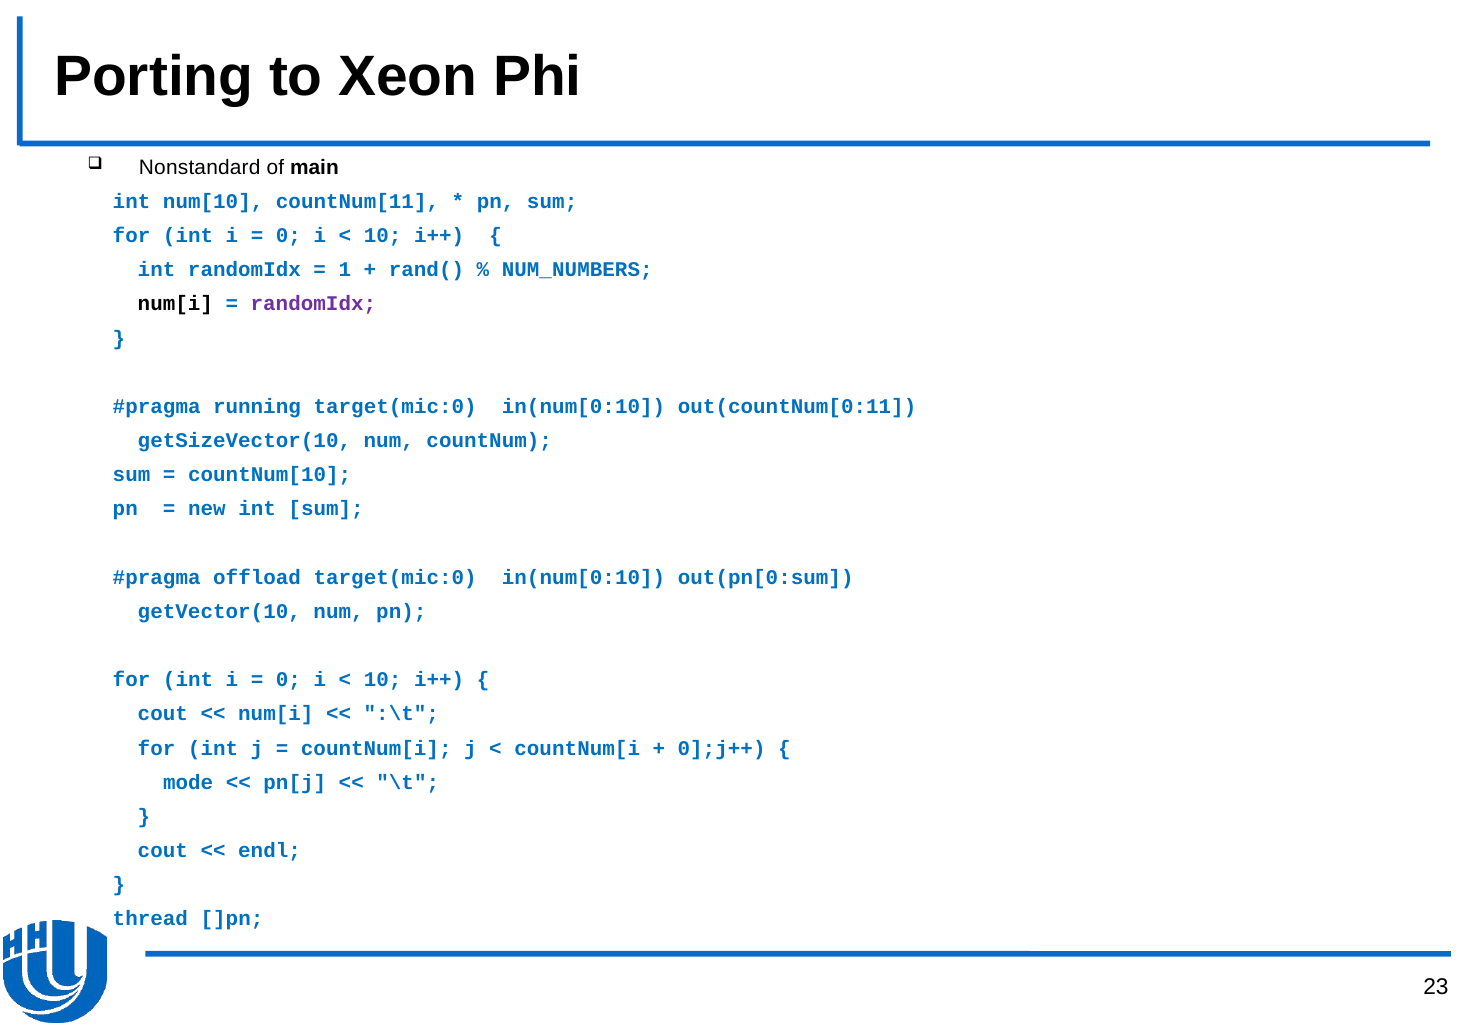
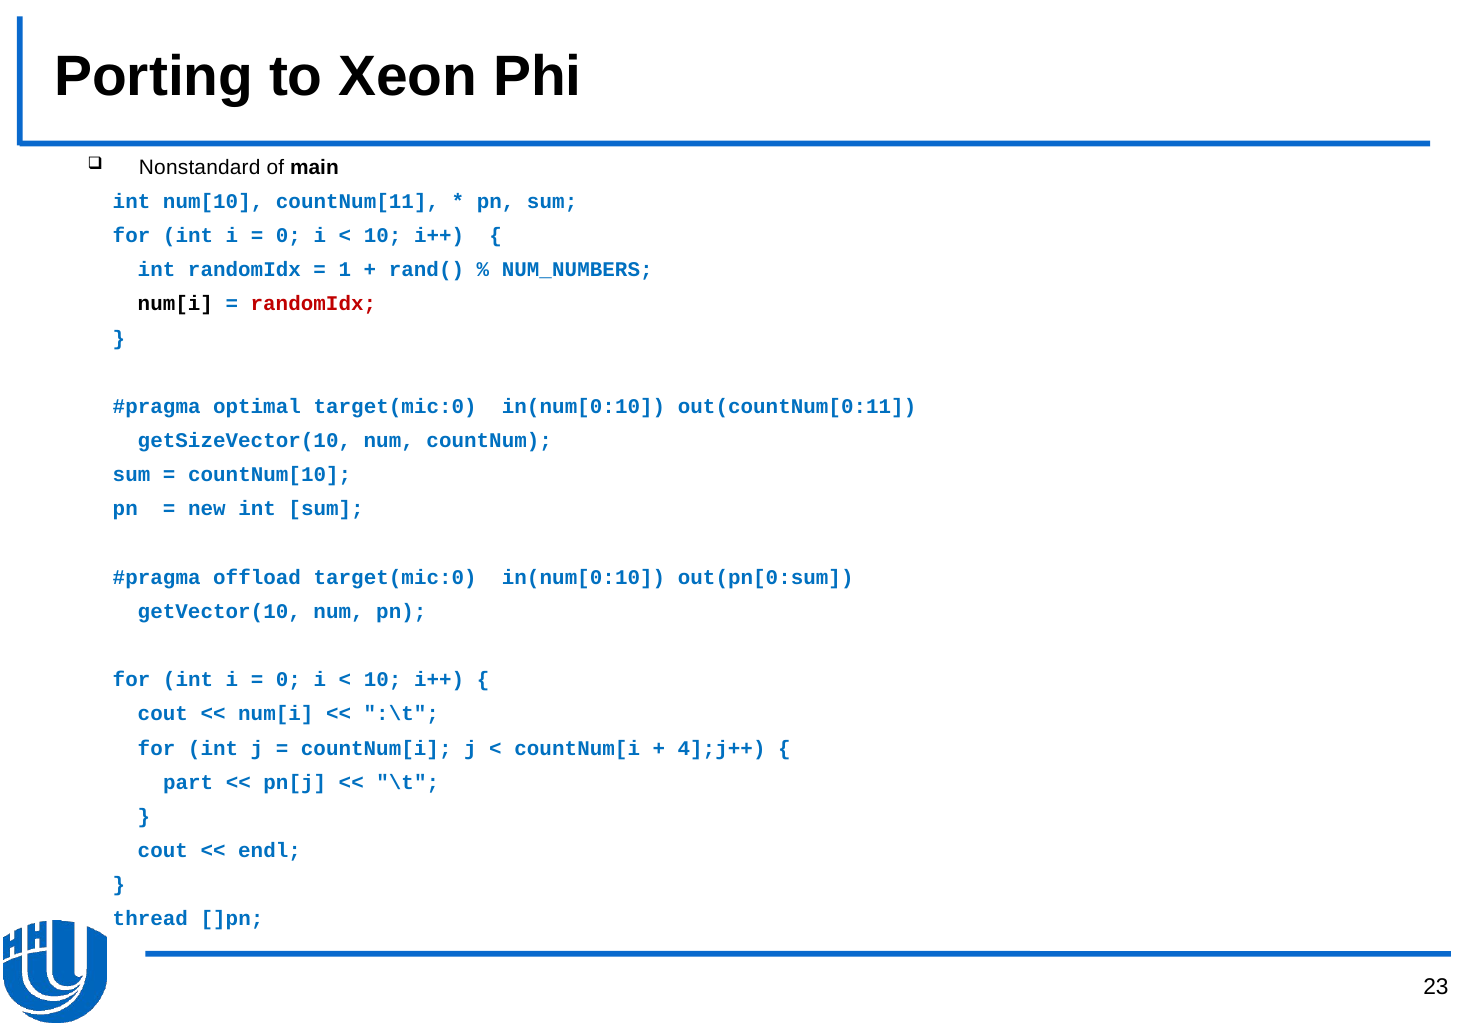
randomIdx colour: purple -> red (313, 304)
running: running -> optimal (257, 406)
0];j++: 0];j++ -> 4];j++ (722, 748)
mode: mode -> part (188, 782)
